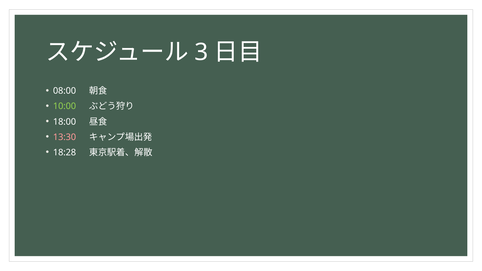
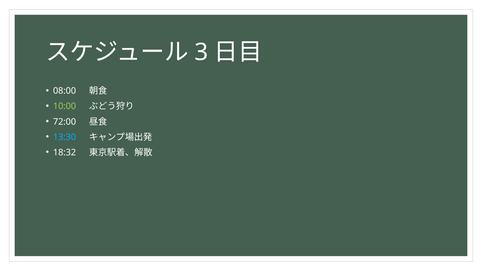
18:00: 18:00 -> 72:00 (65, 122)
13:30 colour: pink -> light blue (65, 137)
18:28: 18:28 -> 18:32 (65, 152)
